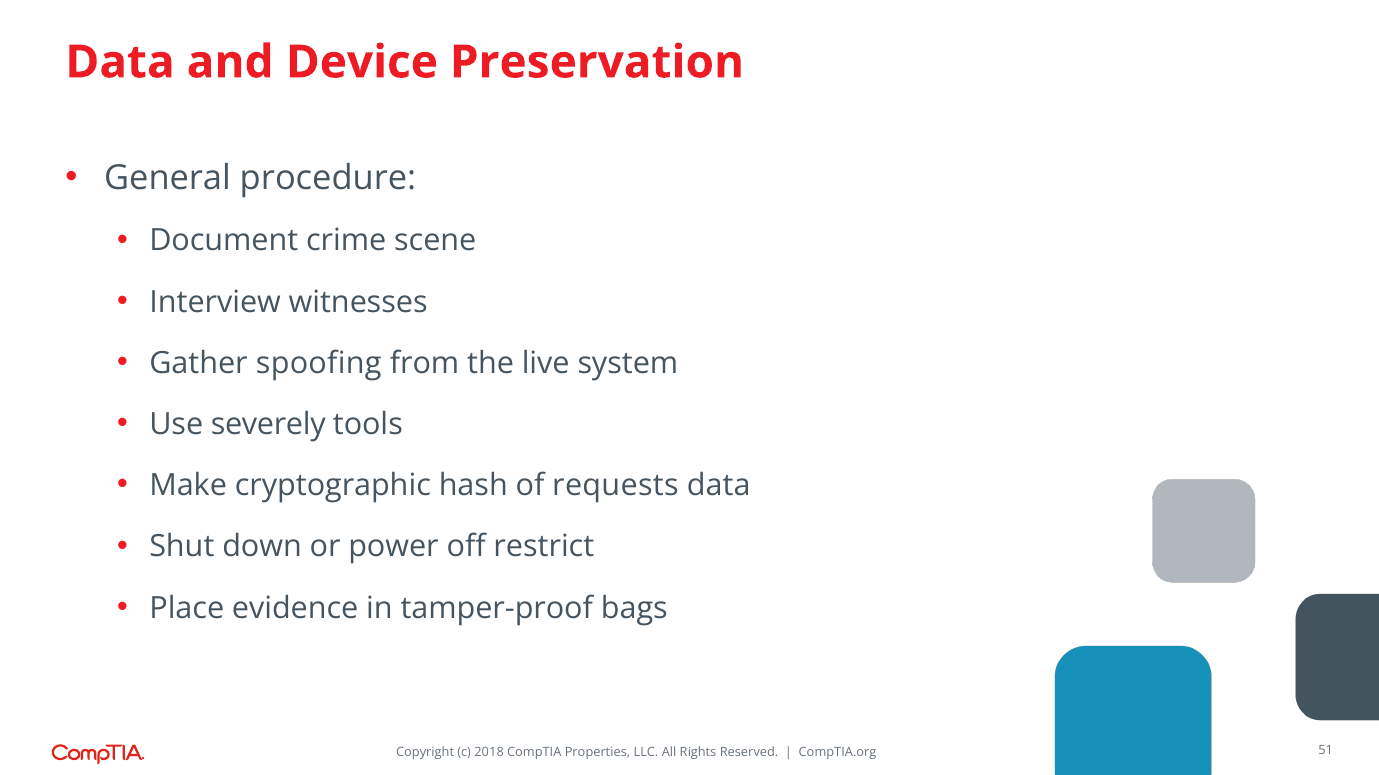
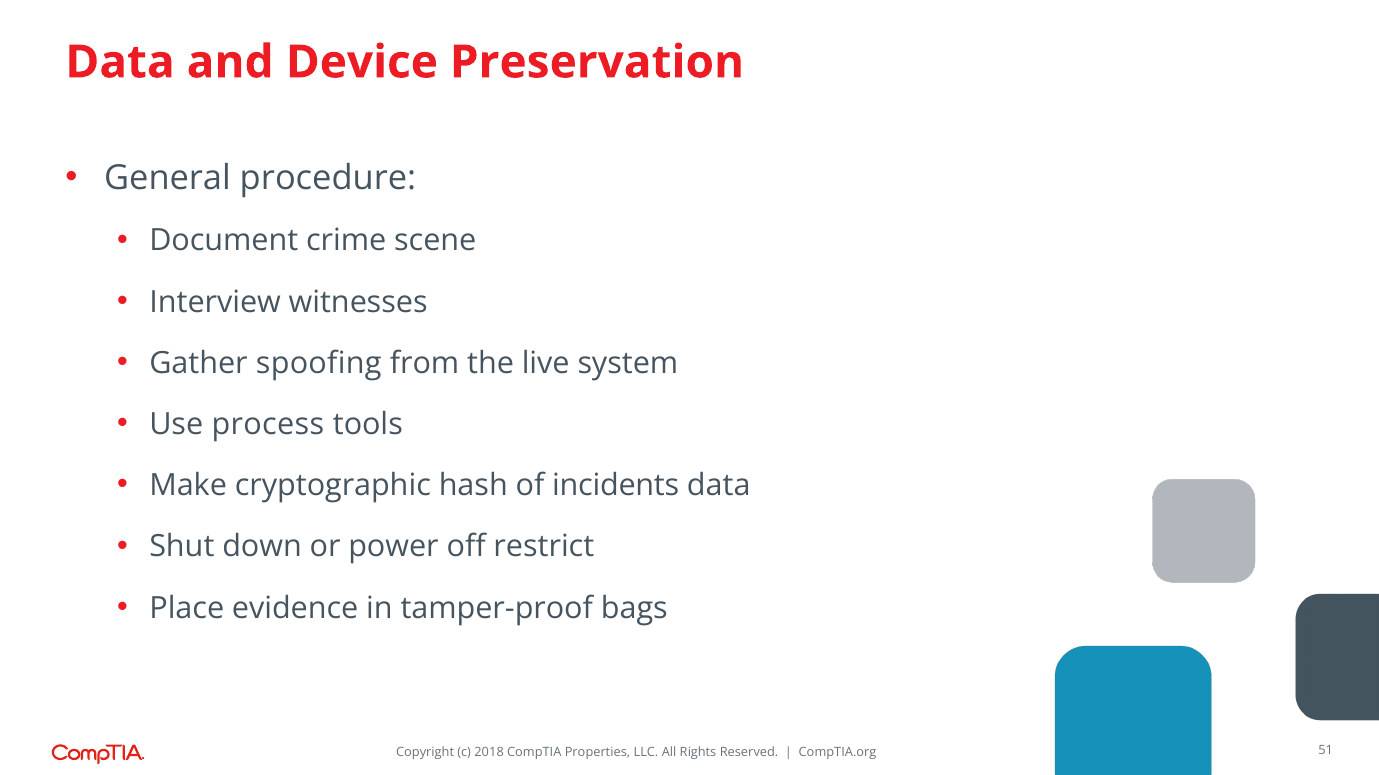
severely: severely -> process (268, 425)
requests: requests -> incidents (616, 486)
